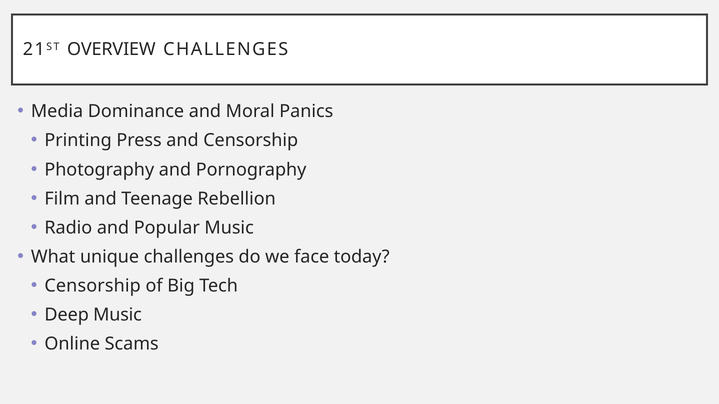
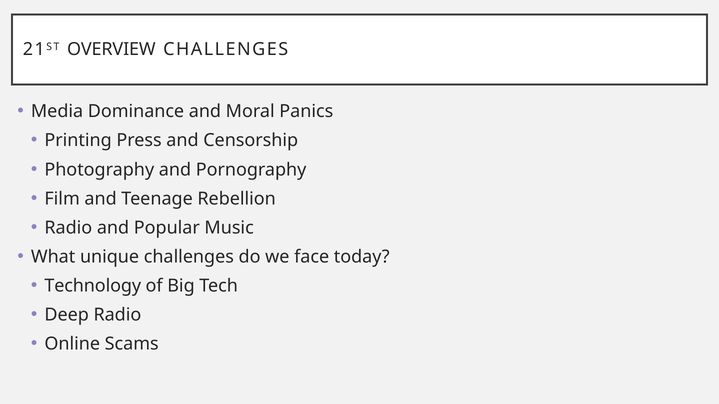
Censorship: Censorship -> Technology (93, 286)
Deep Music: Music -> Radio (117, 315)
